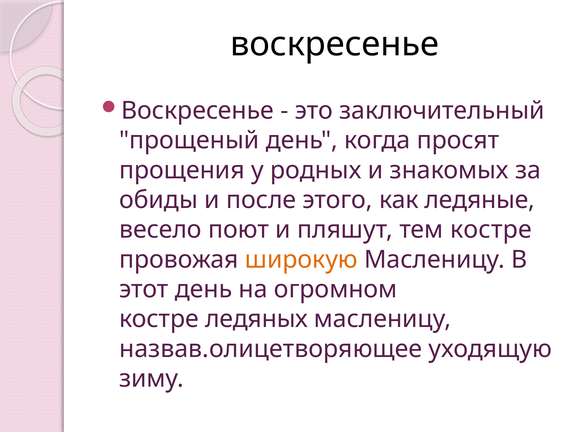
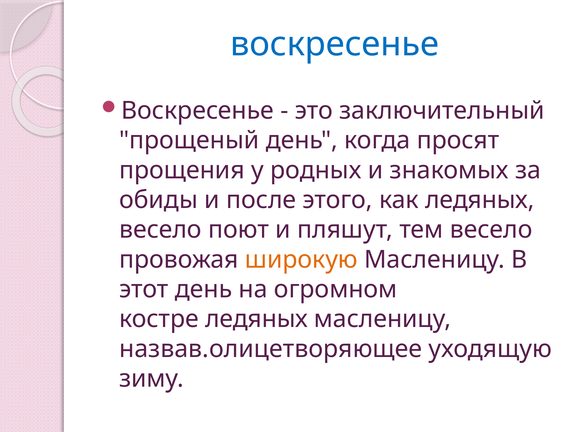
воскресенье colour: black -> blue (335, 44)
как ледяные: ледяные -> ледяных (480, 200)
тем костре: костре -> весело (491, 230)
